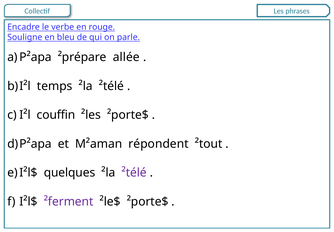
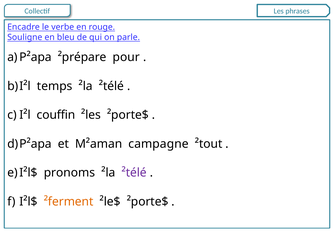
allée: allée -> pour (126, 57)
répondent: répondent -> campagne (159, 143)
quelques: quelques -> pronoms (69, 172)
²ferment colour: purple -> orange (69, 201)
